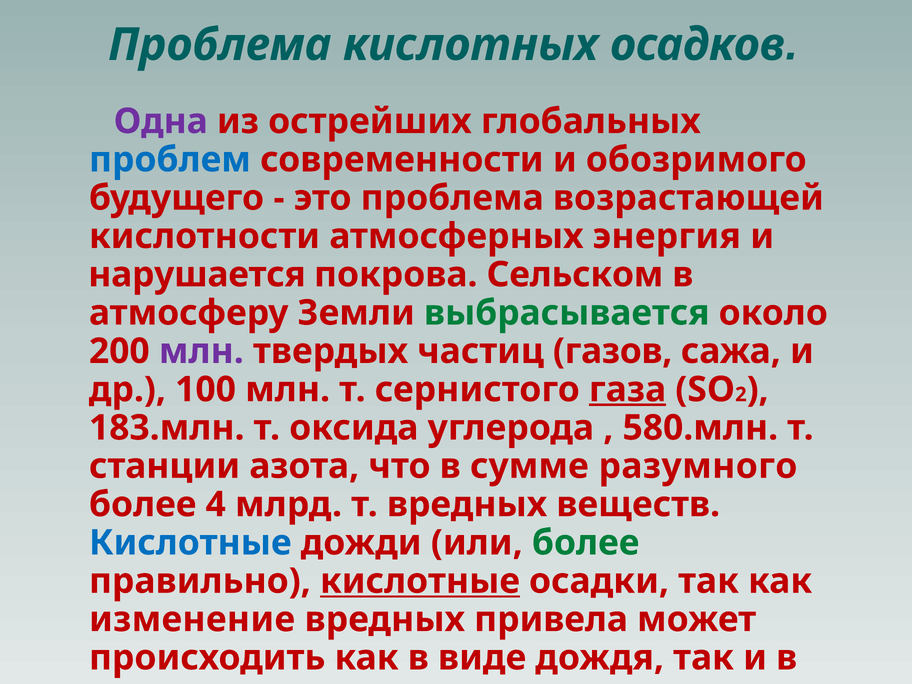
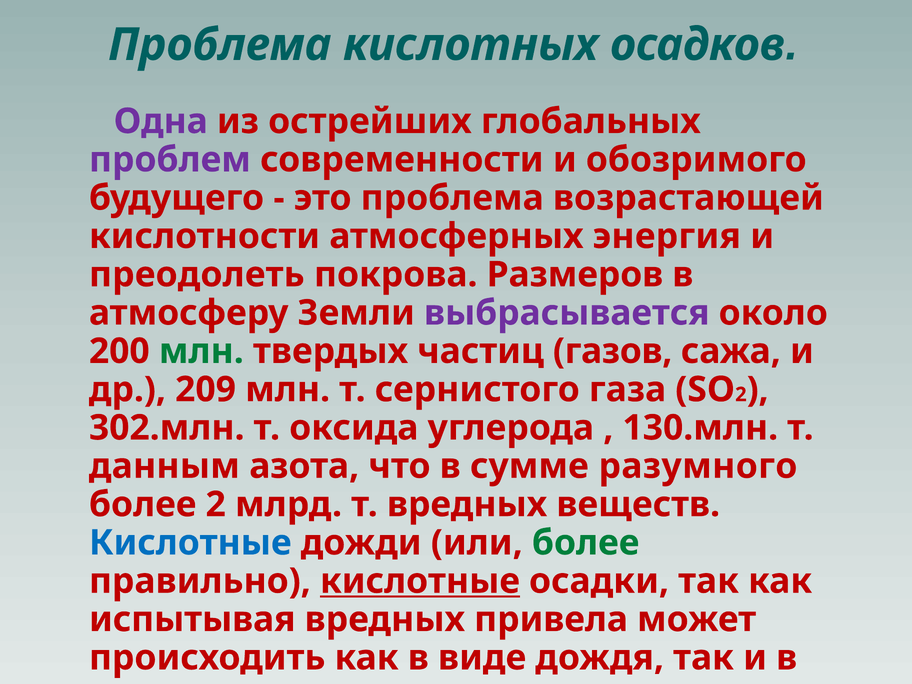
проблем colour: blue -> purple (170, 160)
нарушается: нарушается -> преодолеть (197, 275)
Сельском: Сельском -> Размеров (575, 275)
выбрасывается colour: green -> purple (567, 313)
млн colour: purple -> green (201, 351)
100: 100 -> 209 (206, 390)
газа underline: present -> none (628, 390)
183.млн: 183.млн -> 302.млн (167, 428)
580.млн: 580.млн -> 130.млн (700, 428)
станции: станции -> данным (164, 466)
более 4: 4 -> 2 (216, 504)
изменение: изменение -> испытывая (192, 619)
